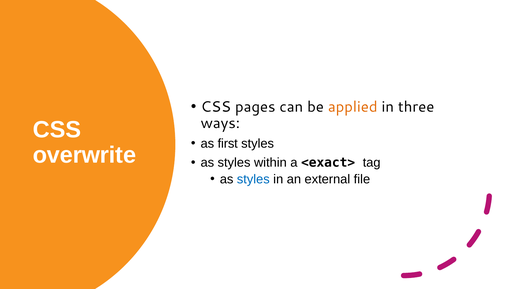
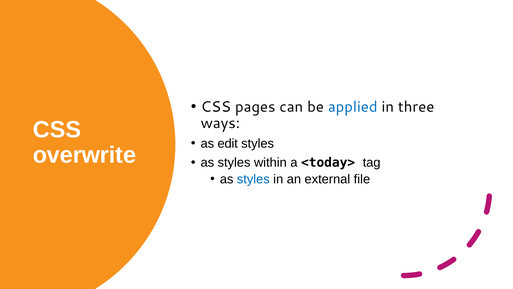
applied colour: orange -> blue (353, 107)
first: first -> edit (228, 143)
<exact>: <exact> -> <today> (328, 162)
